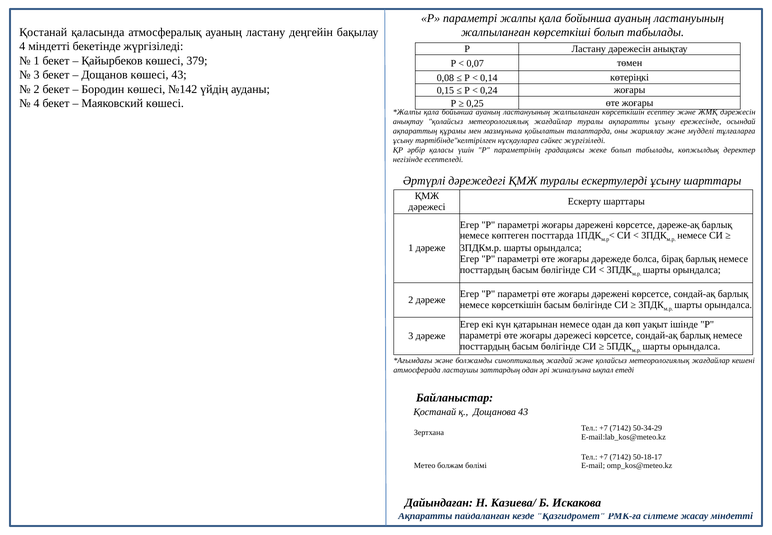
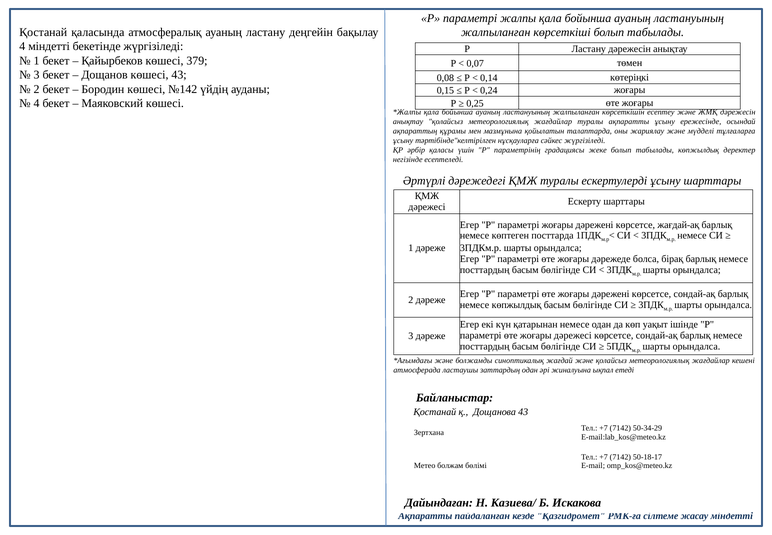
дәреже-ақ: дәреже-ақ -> жағдай-ақ (678, 225)
немесе көрсеткішін: көрсеткішін -> көпжылдық (517, 304)
